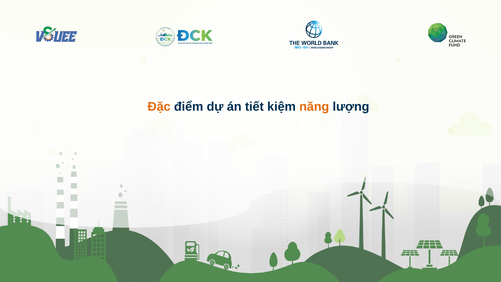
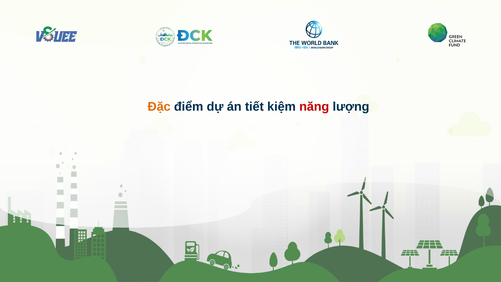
năng colour: orange -> red (314, 107)
